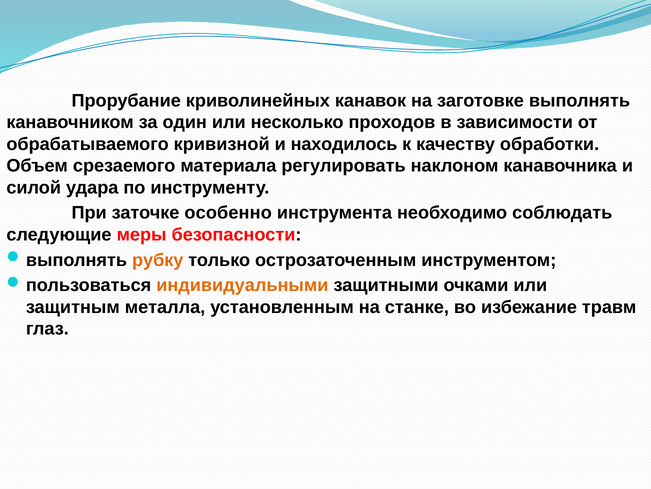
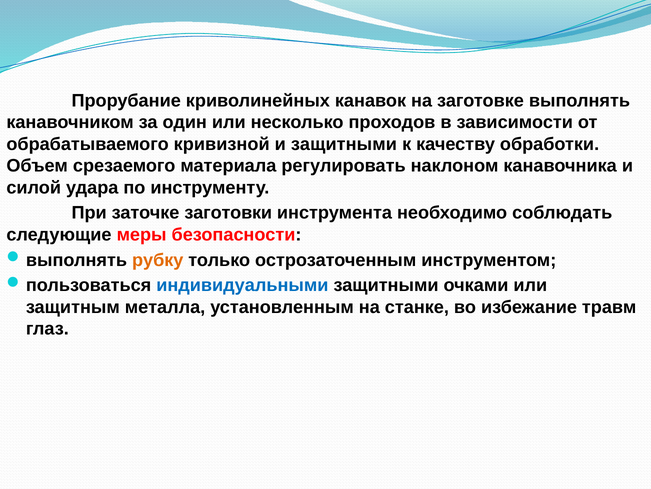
и находилось: находилось -> защитными (344, 144)
особенно: особенно -> заготовки (228, 213)
индивидуальными colour: orange -> blue (242, 285)
